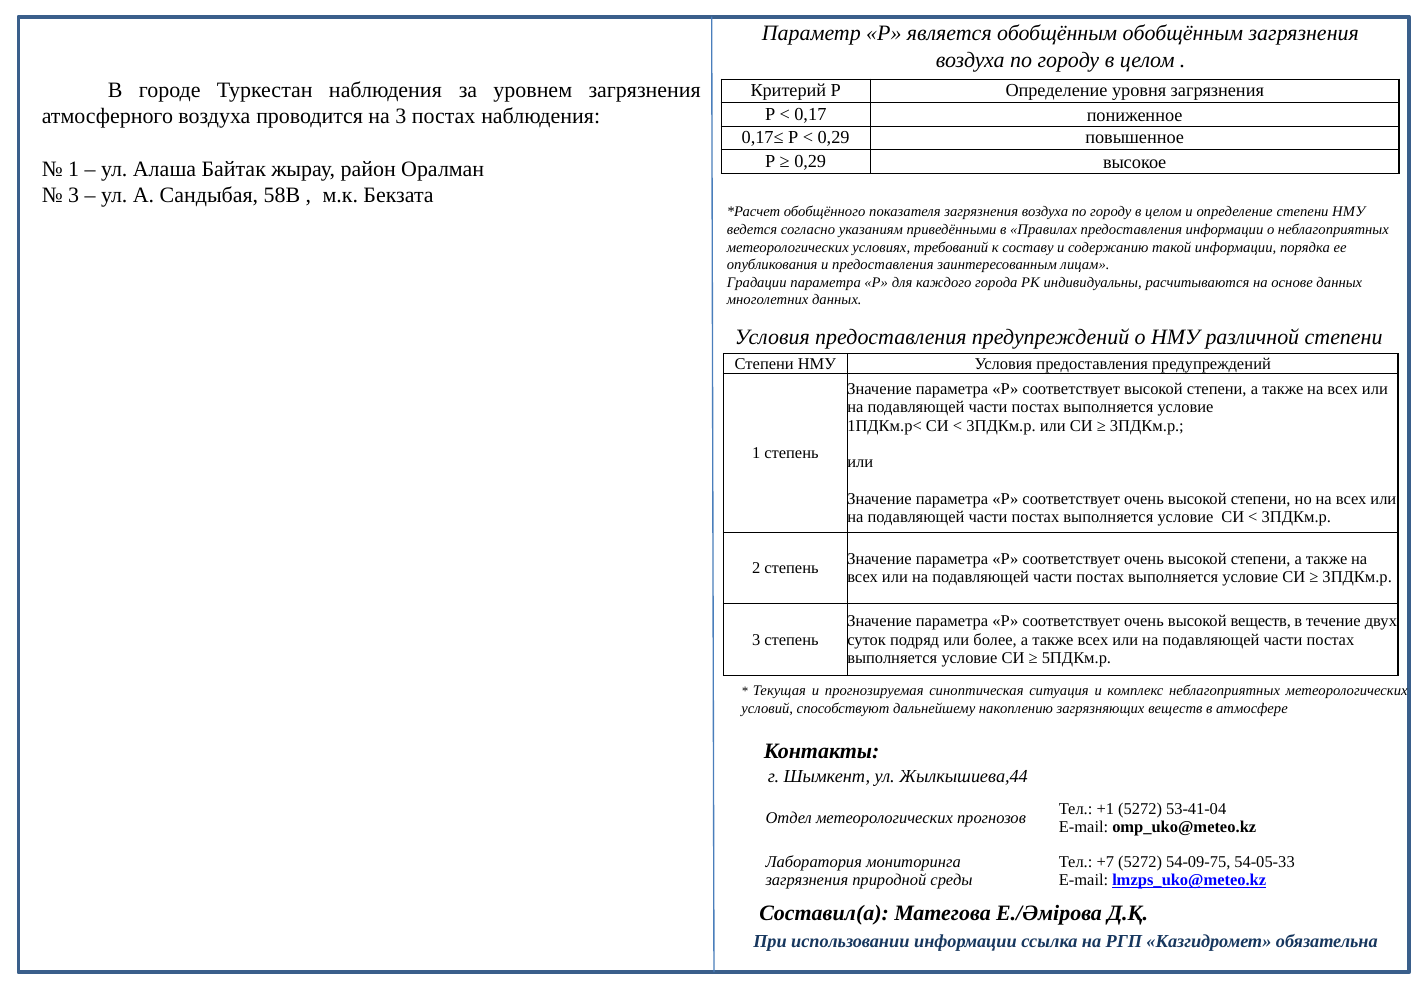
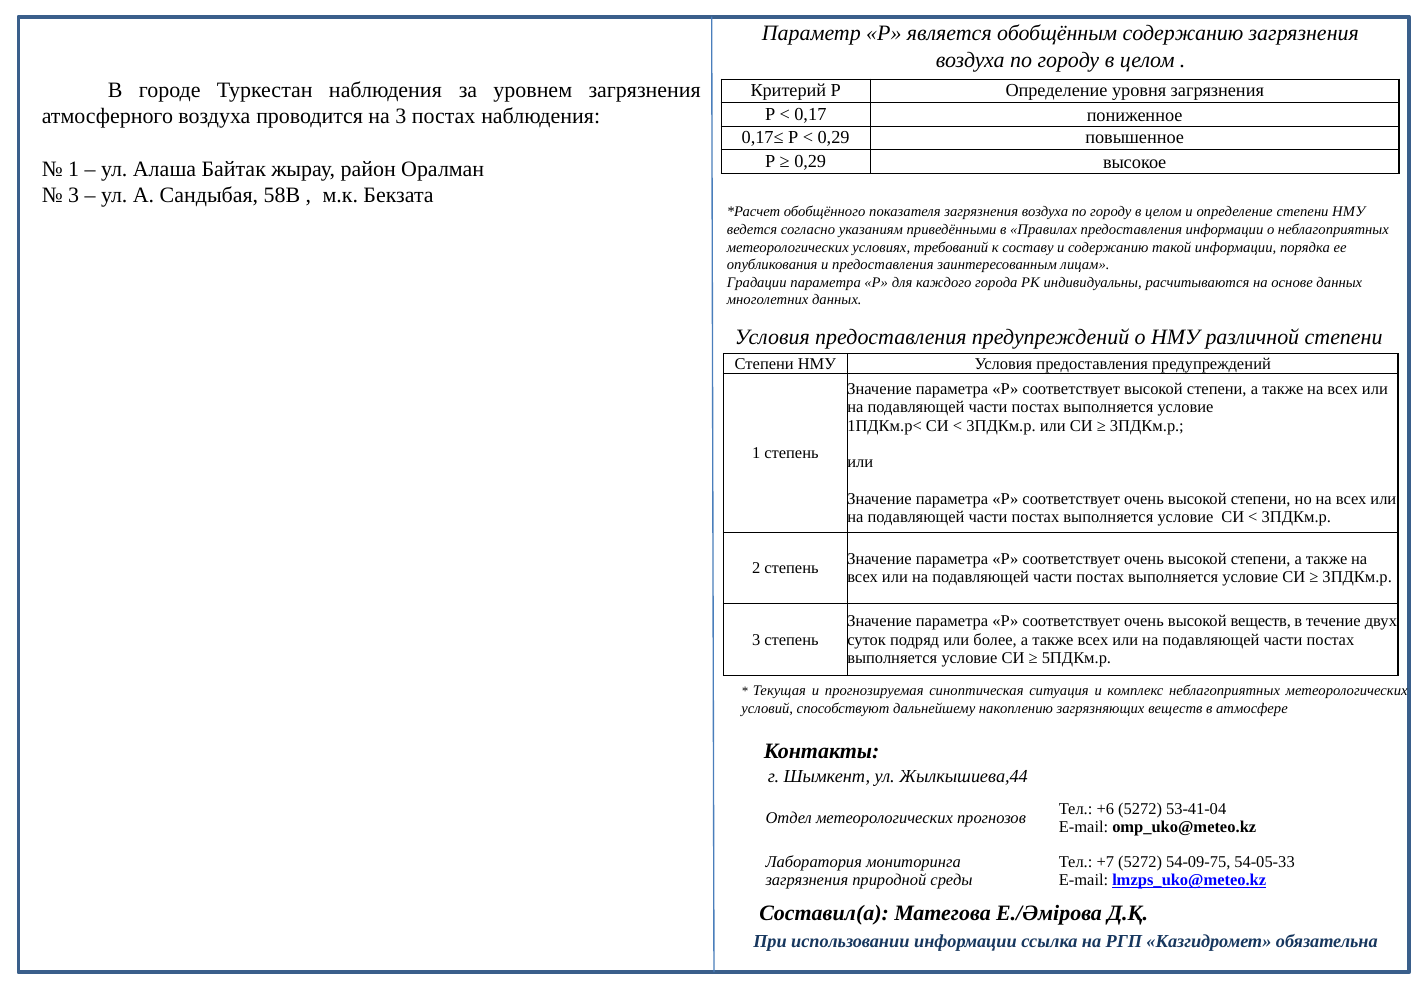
обобщённым обобщённым: обобщённым -> содержанию (1183, 34)
+1: +1 -> +6 (1105, 809)
